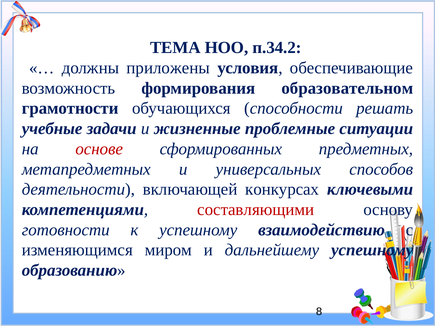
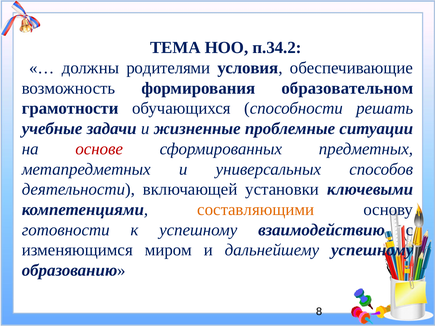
приложены: приложены -> родителями (168, 68)
конкурсах: конкурсах -> установки (282, 189)
составляющими colour: red -> orange (256, 210)
